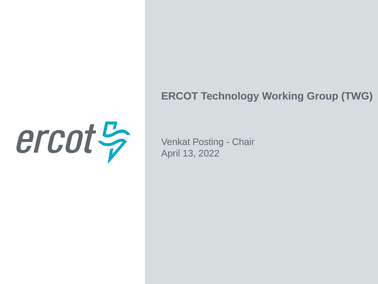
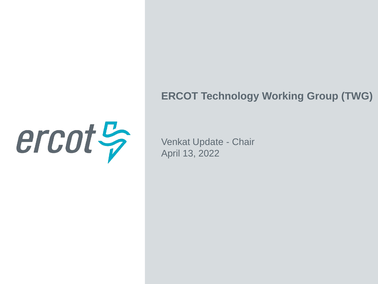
Posting: Posting -> Update (208, 142)
